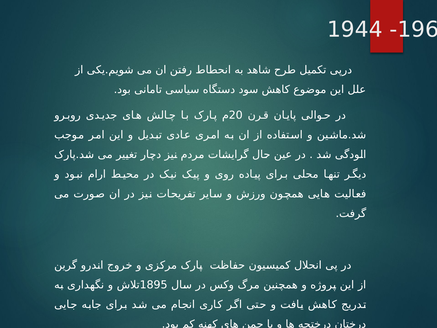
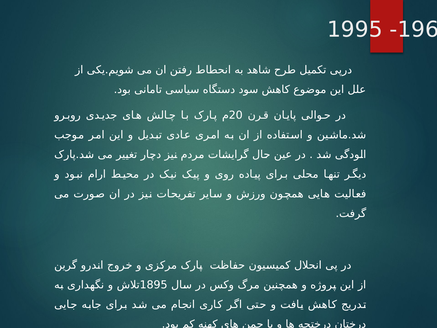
1944: 1944 -> 1995 (355, 29)
